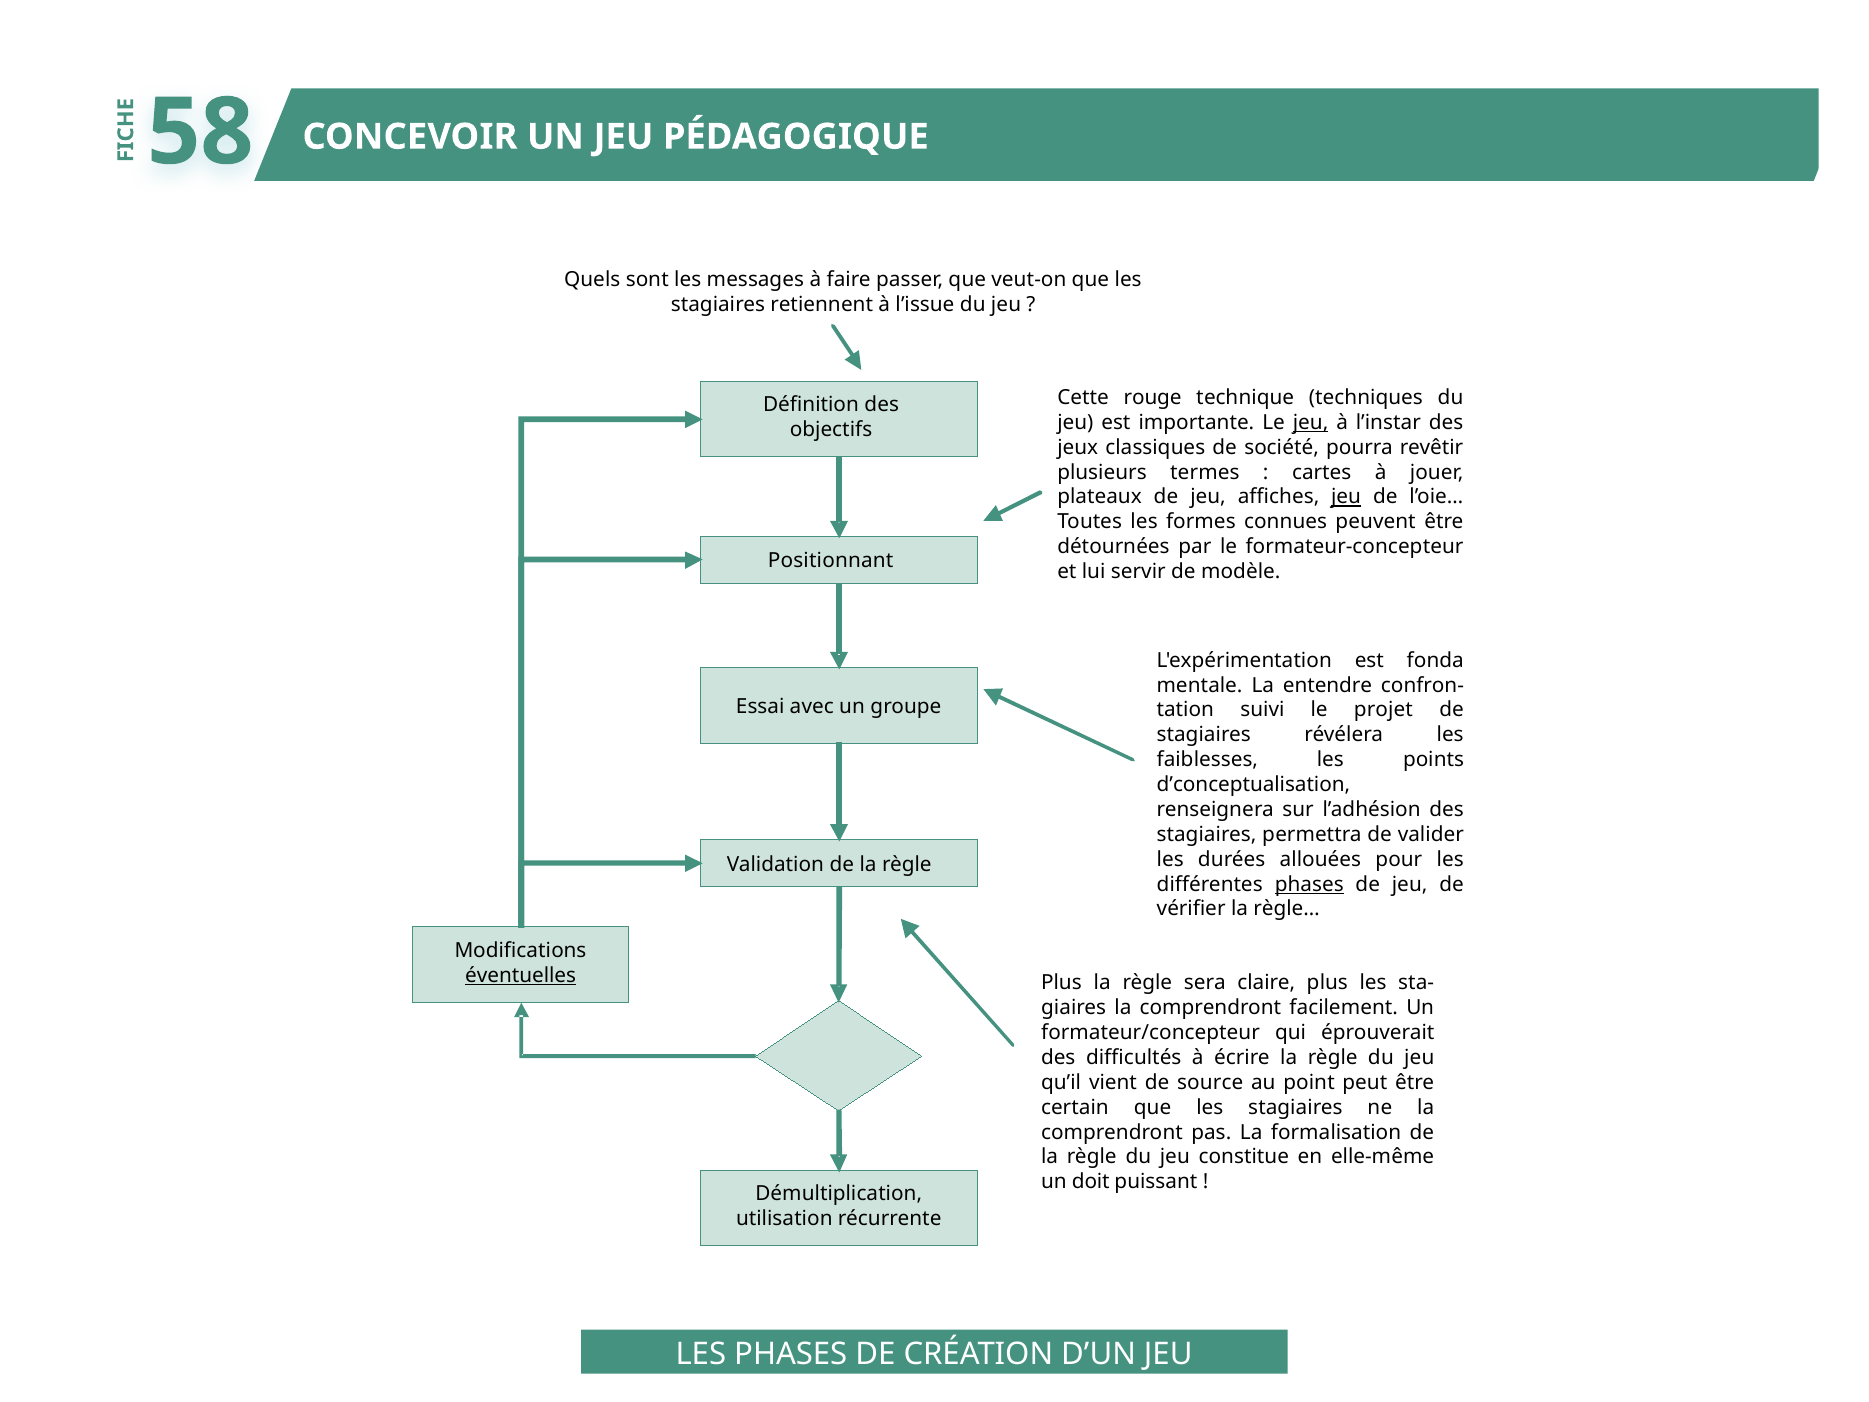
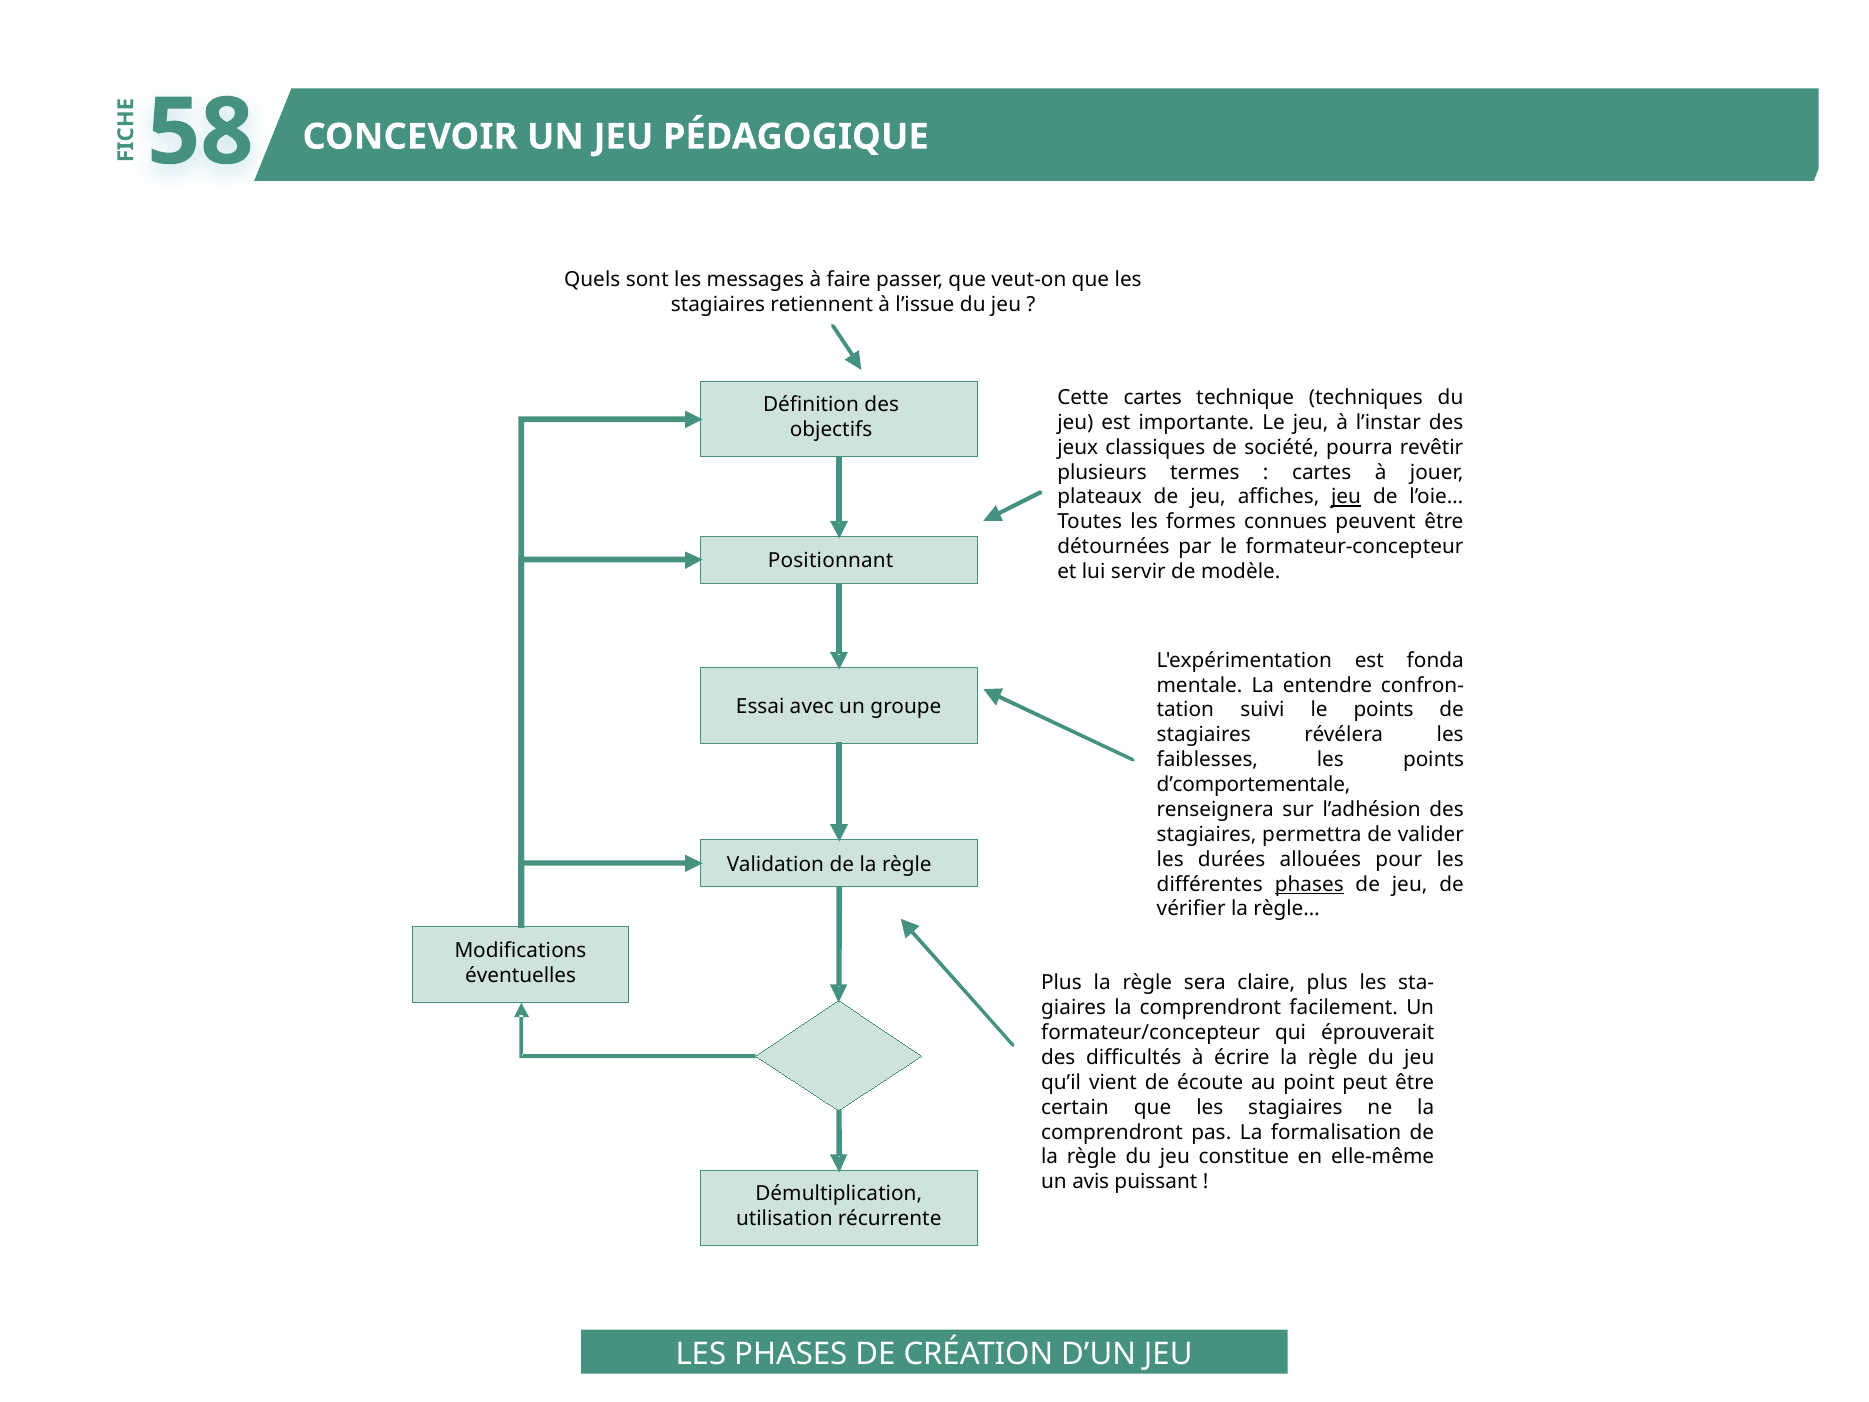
Cette rouge: rouge -> cartes (1153, 397)
jeu underline: present -> none (1311, 422)
le projet: projet -> points (1384, 710)
d’conceptualisation: d’conceptualisation -> d’comportementale (1254, 785)
éventuelles underline: present -> none (521, 975)
source: source -> écoute (1210, 1082)
doit: doit -> avis (1091, 1182)
